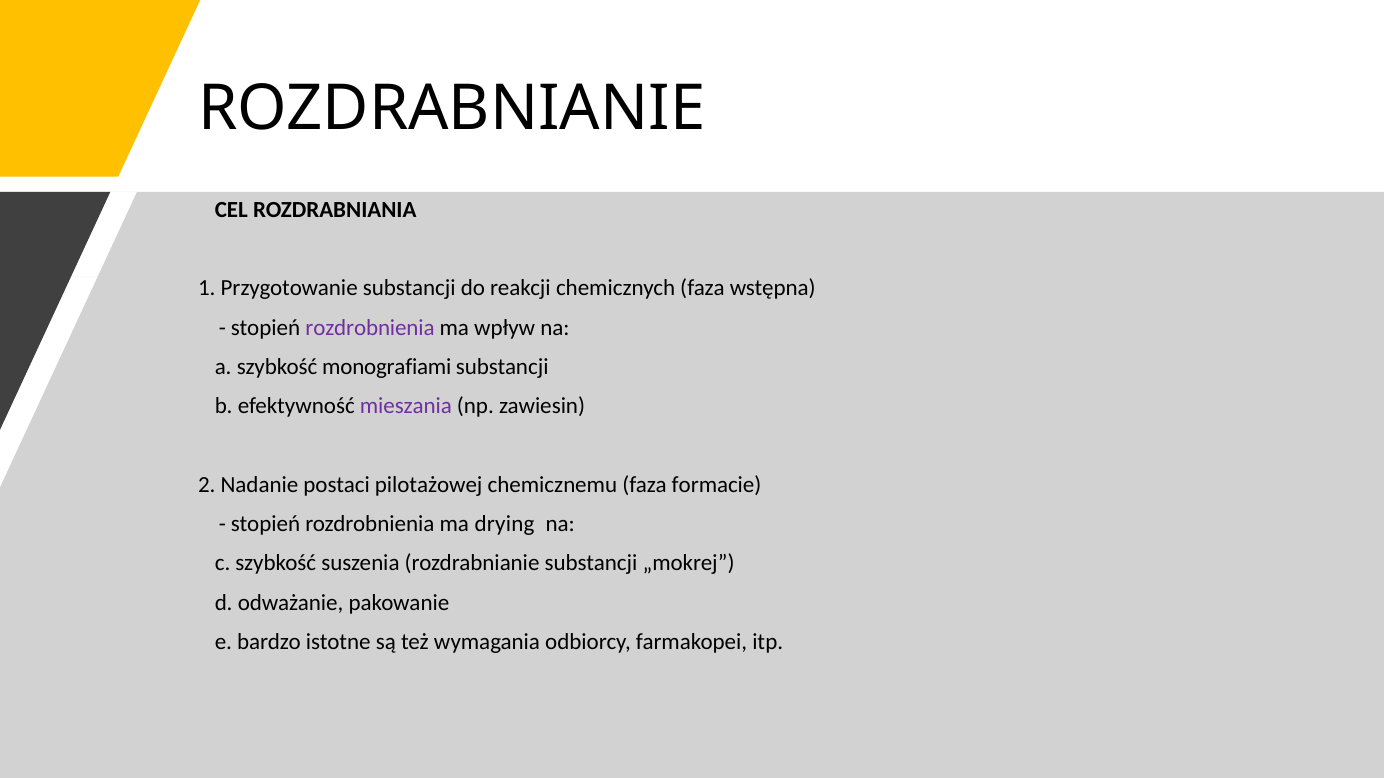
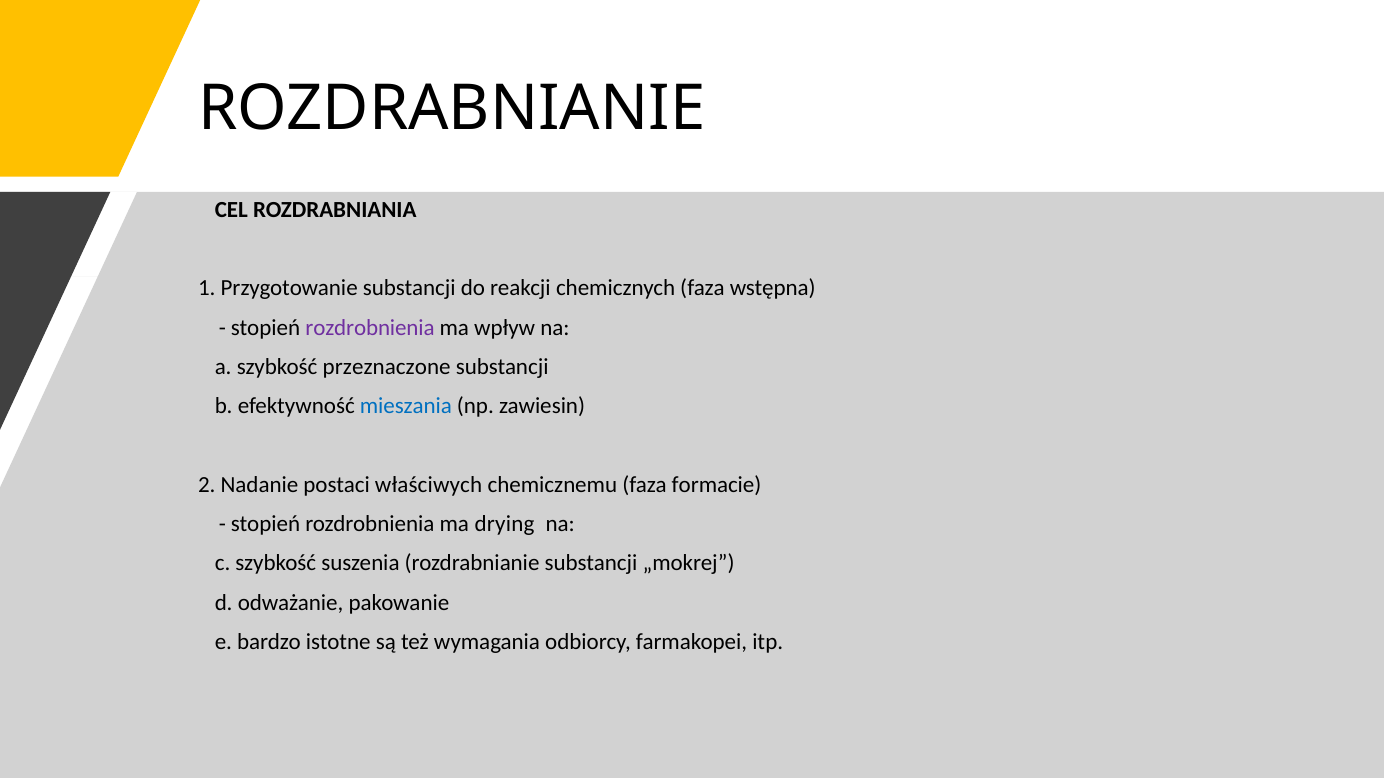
monografiami: monografiami -> przeznaczone (387, 367)
mieszania colour: purple -> blue (406, 406)
pilotażowej: pilotażowej -> właściwych (429, 485)
